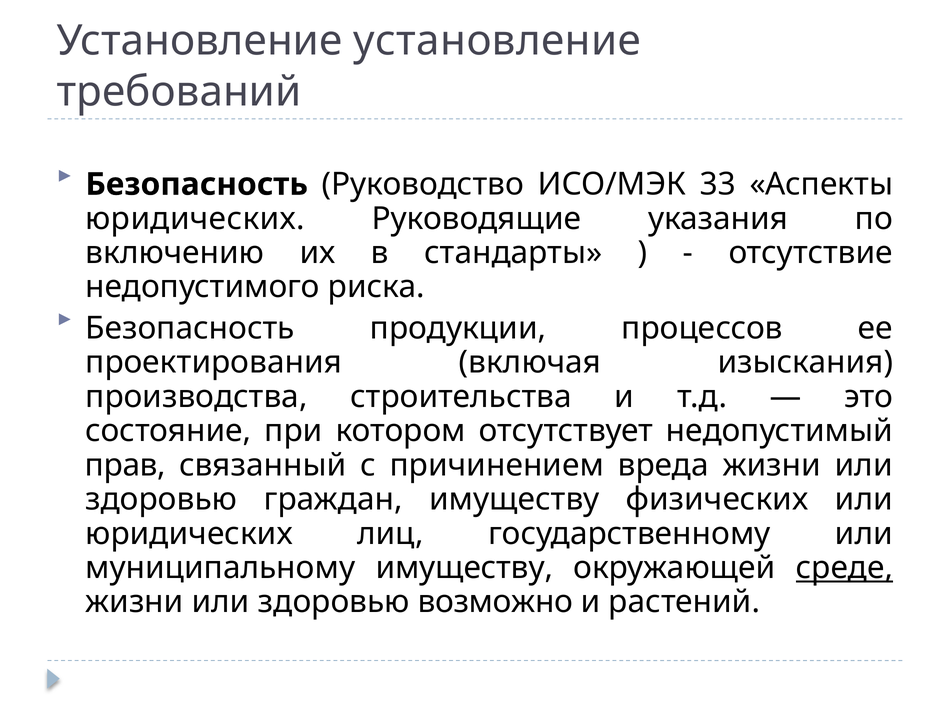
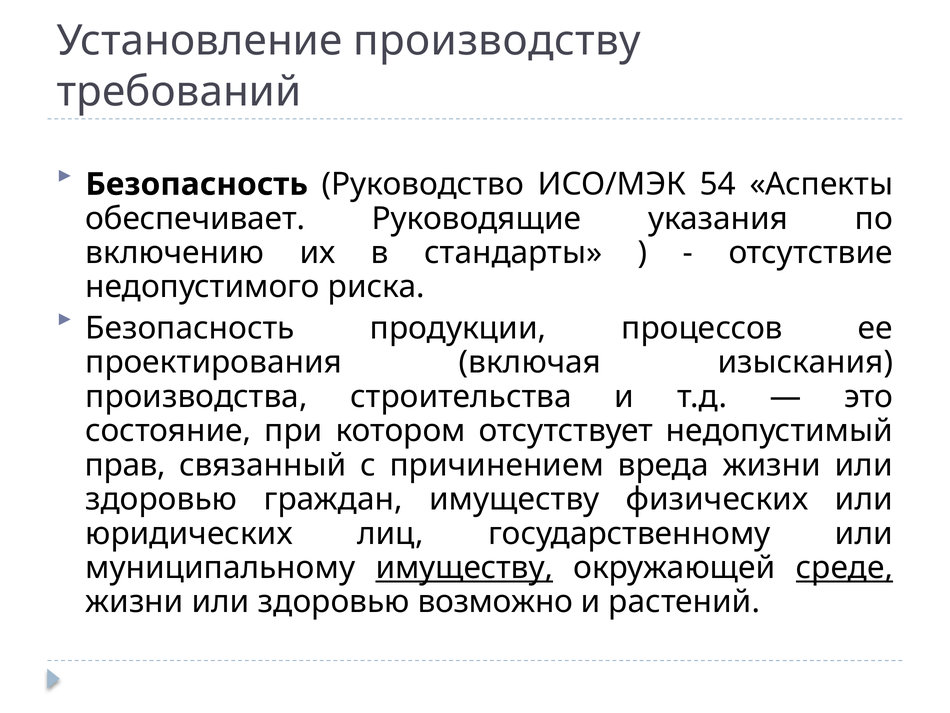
Установление установление: установление -> производству (497, 41)
33: 33 -> 54 (718, 184)
юридических: юридических -> обеспечивает (195, 218)
имуществу underline: none -> present (464, 567)
